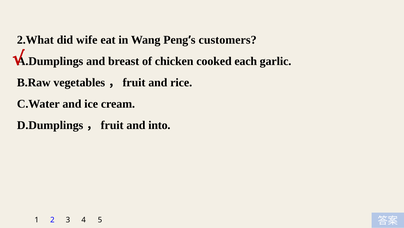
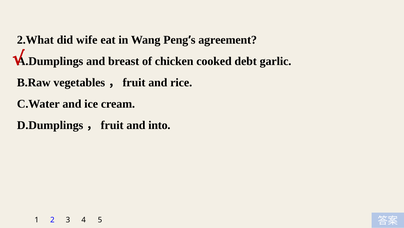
customers: customers -> agreement (228, 40)
each: each -> debt (246, 61)
